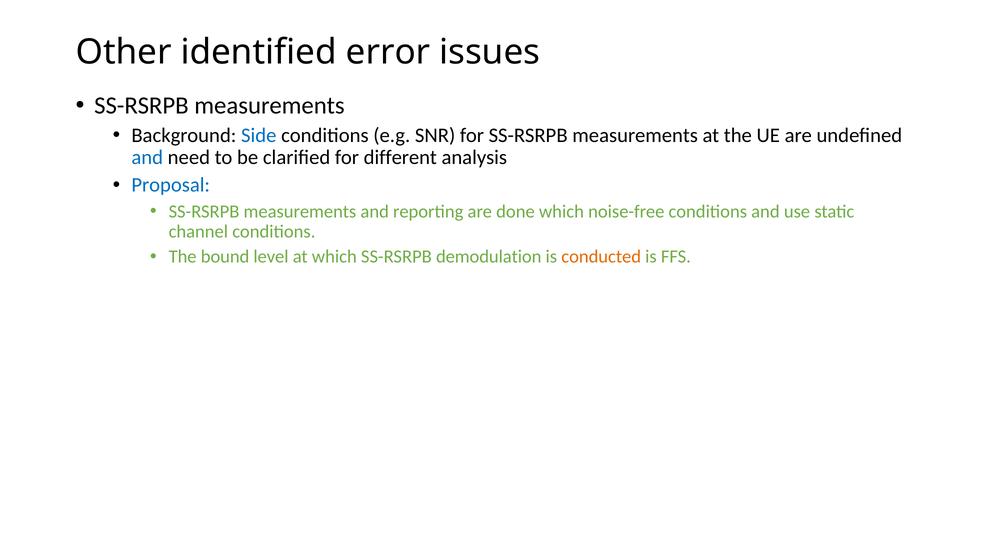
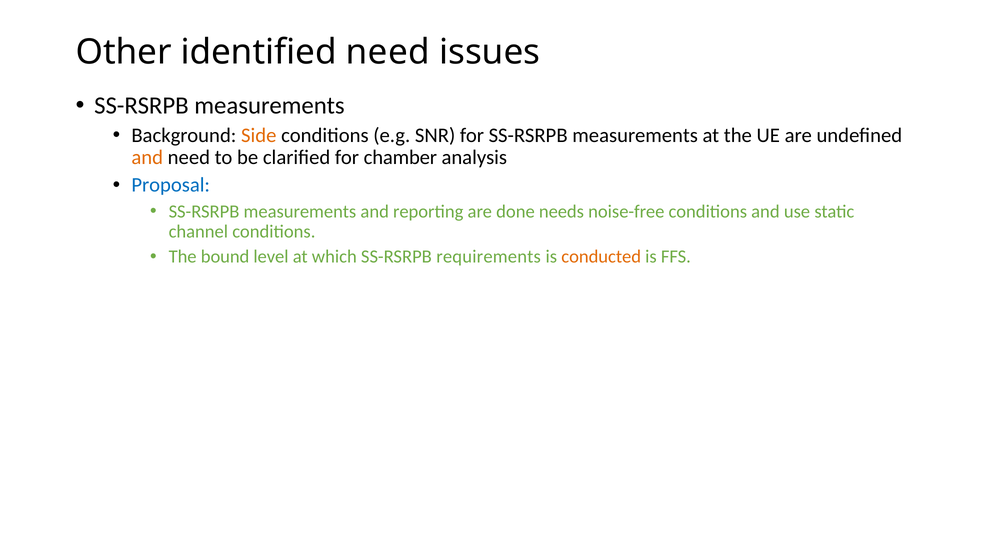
identified error: error -> need (388, 52)
Side colour: blue -> orange (259, 135)
and colour: blue -> orange (147, 158)
different: different -> chamber (400, 158)
done which: which -> needs (561, 211)
demodulation: demodulation -> requirements (489, 257)
